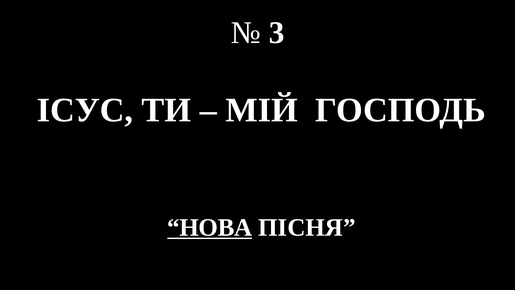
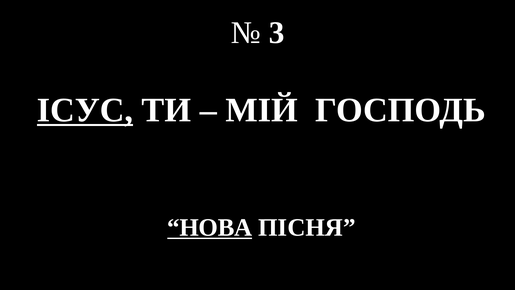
ІСУС underline: none -> present (85, 110)
